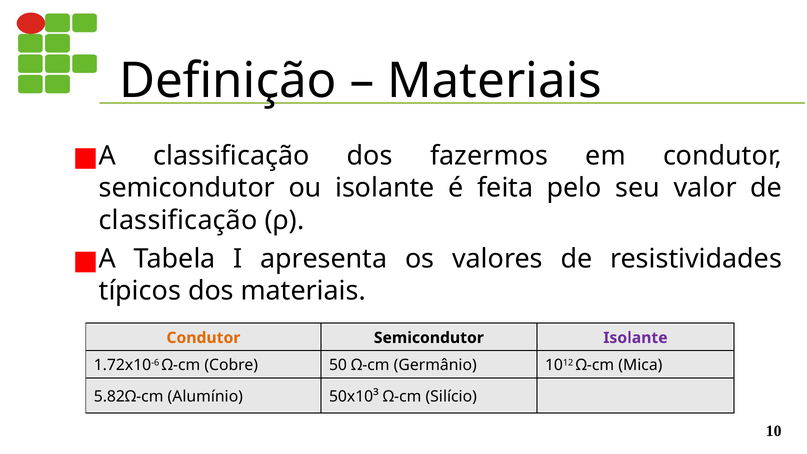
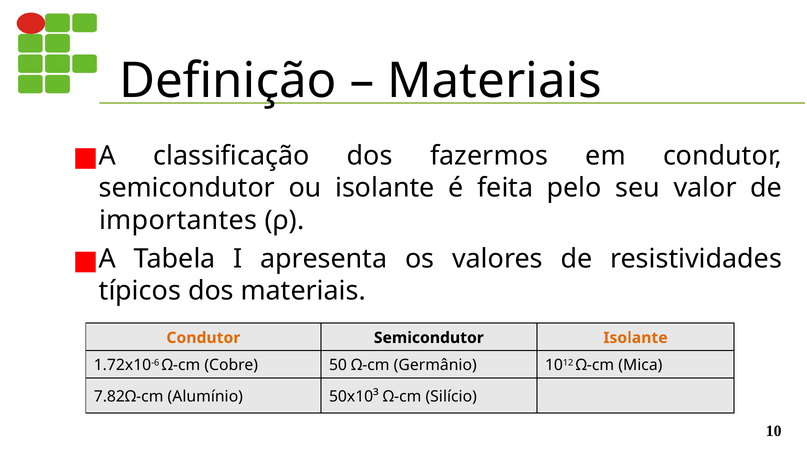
classificação: classificação -> importantes (178, 220)
Isolante colour: purple -> orange (635, 338)
5.82Ω-cm: 5.82Ω-cm -> 7.82Ω-cm (129, 396)
